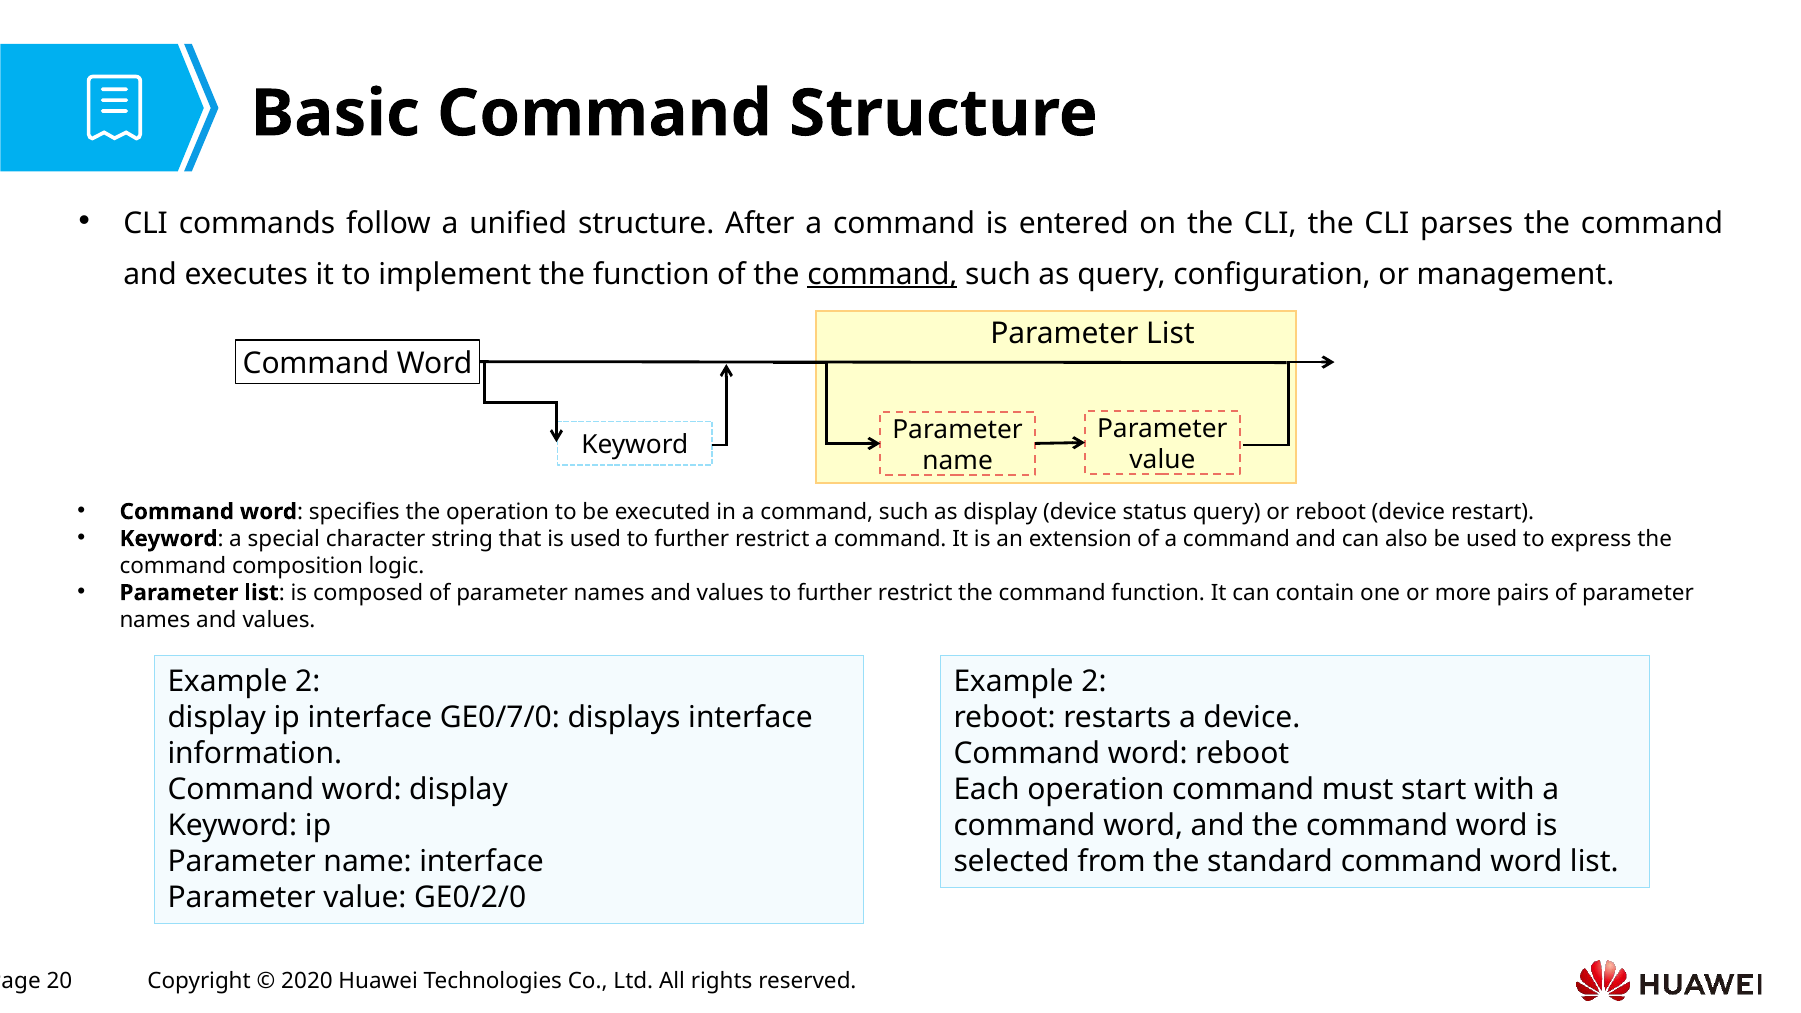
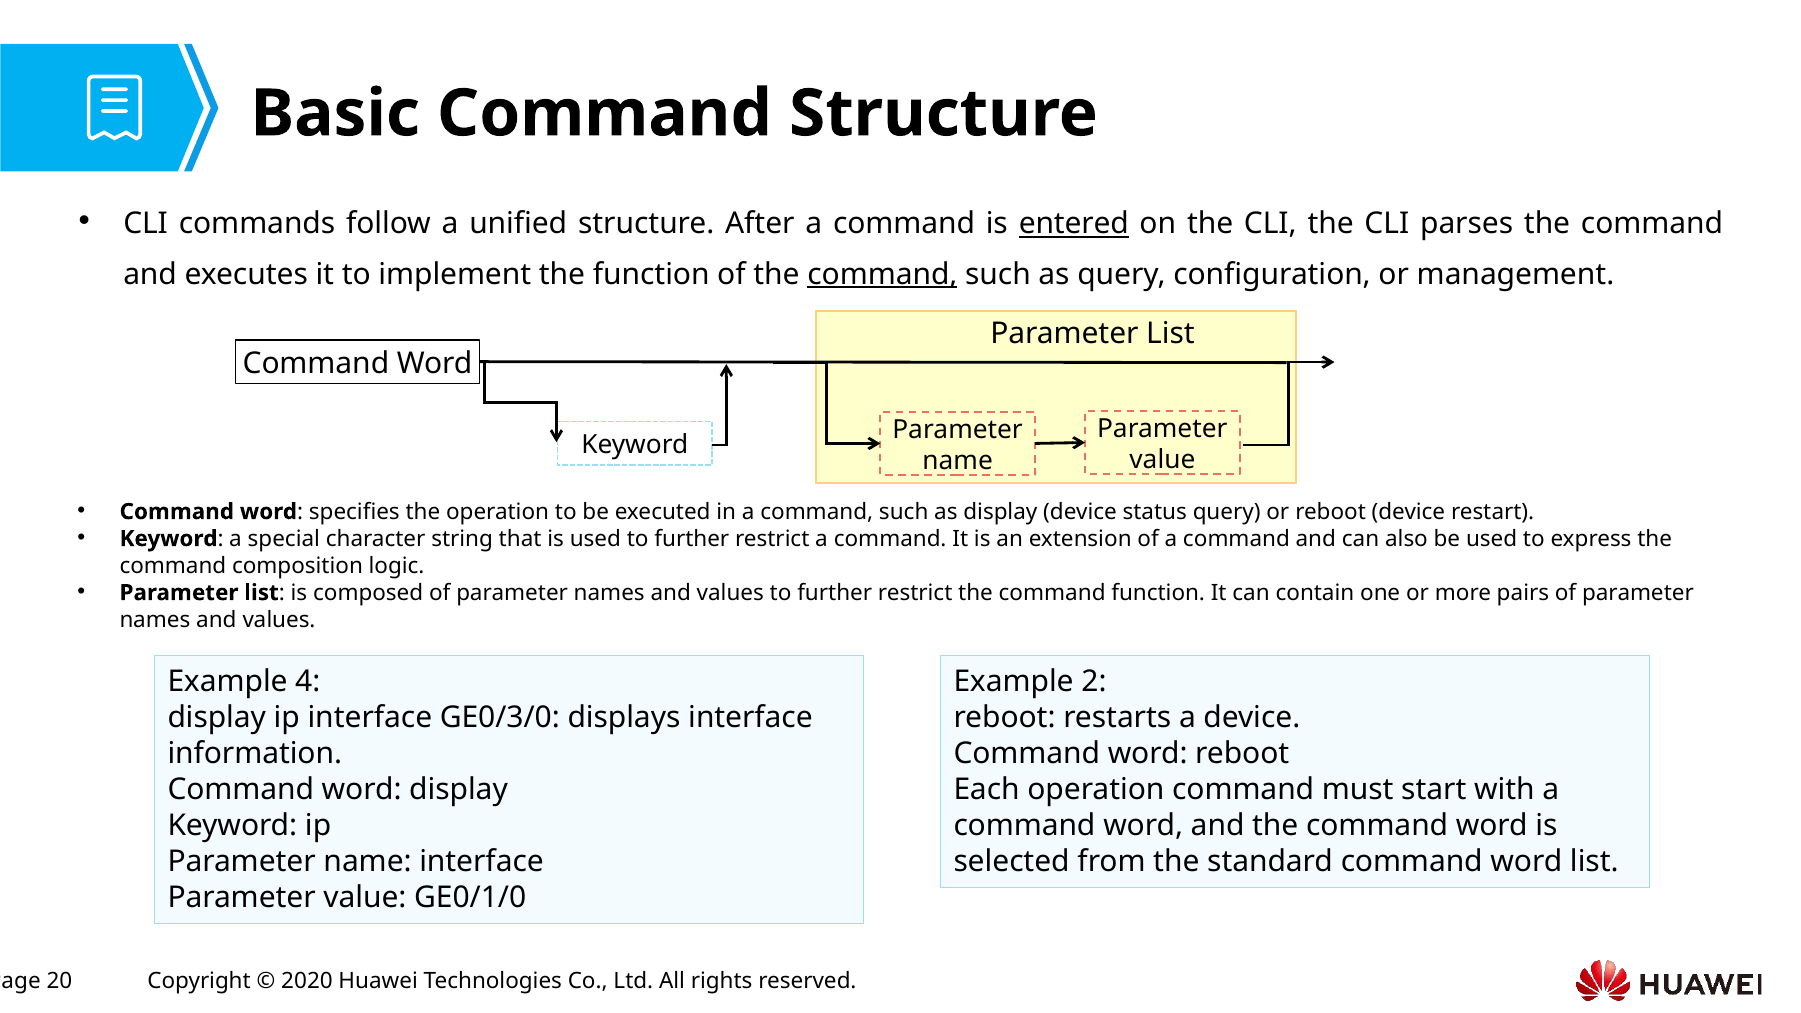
entered underline: none -> present (1074, 224)
2: 2 -> 4 (308, 682)
GE0/7/0: GE0/7/0 -> GE0/3/0 (500, 718)
GE0/2/0: GE0/2/0 -> GE0/1/0 (470, 898)
